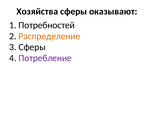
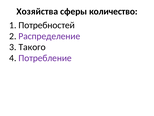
оказывают: оказывают -> количество (113, 11)
Распределение colour: orange -> purple (49, 36)
3 Сферы: Сферы -> Такого (32, 47)
